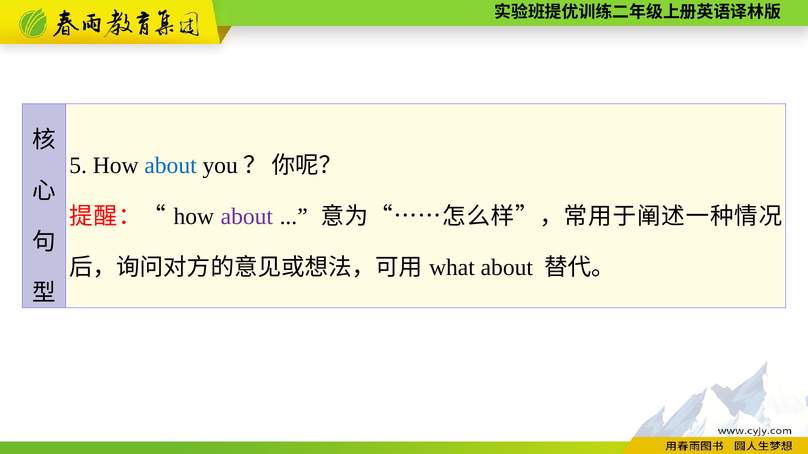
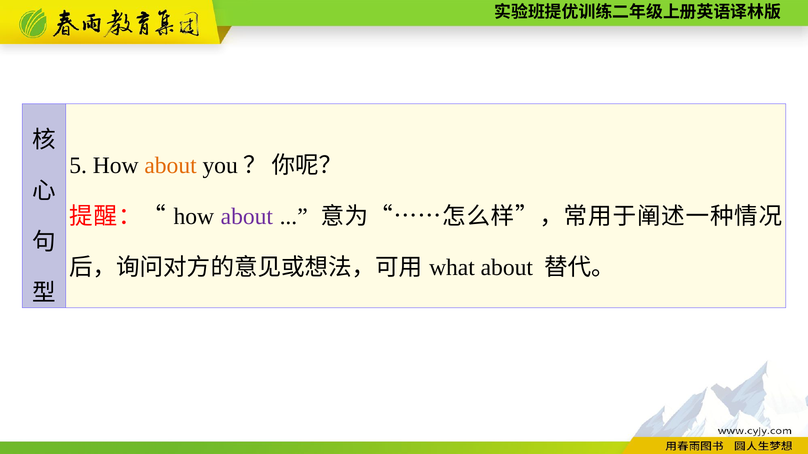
about colour: blue -> orange (171, 166)
